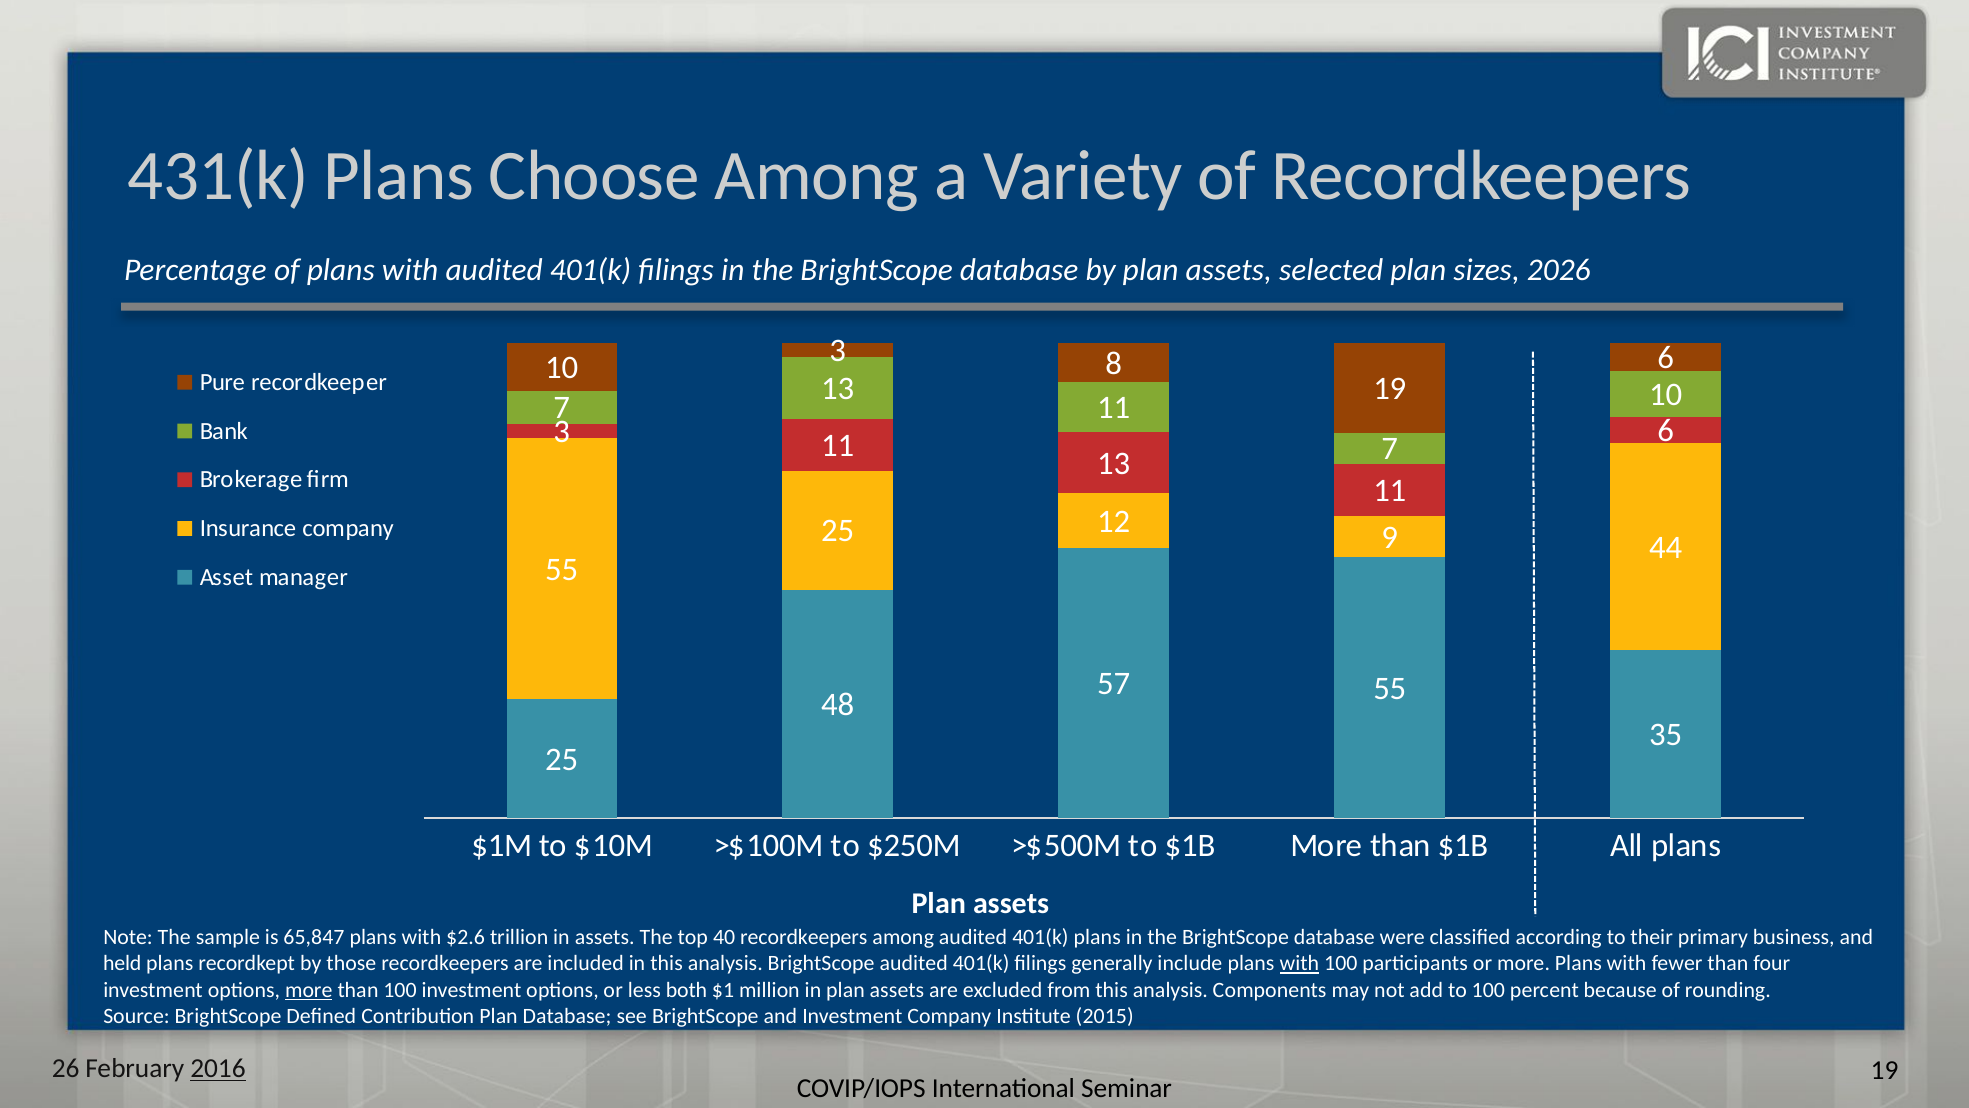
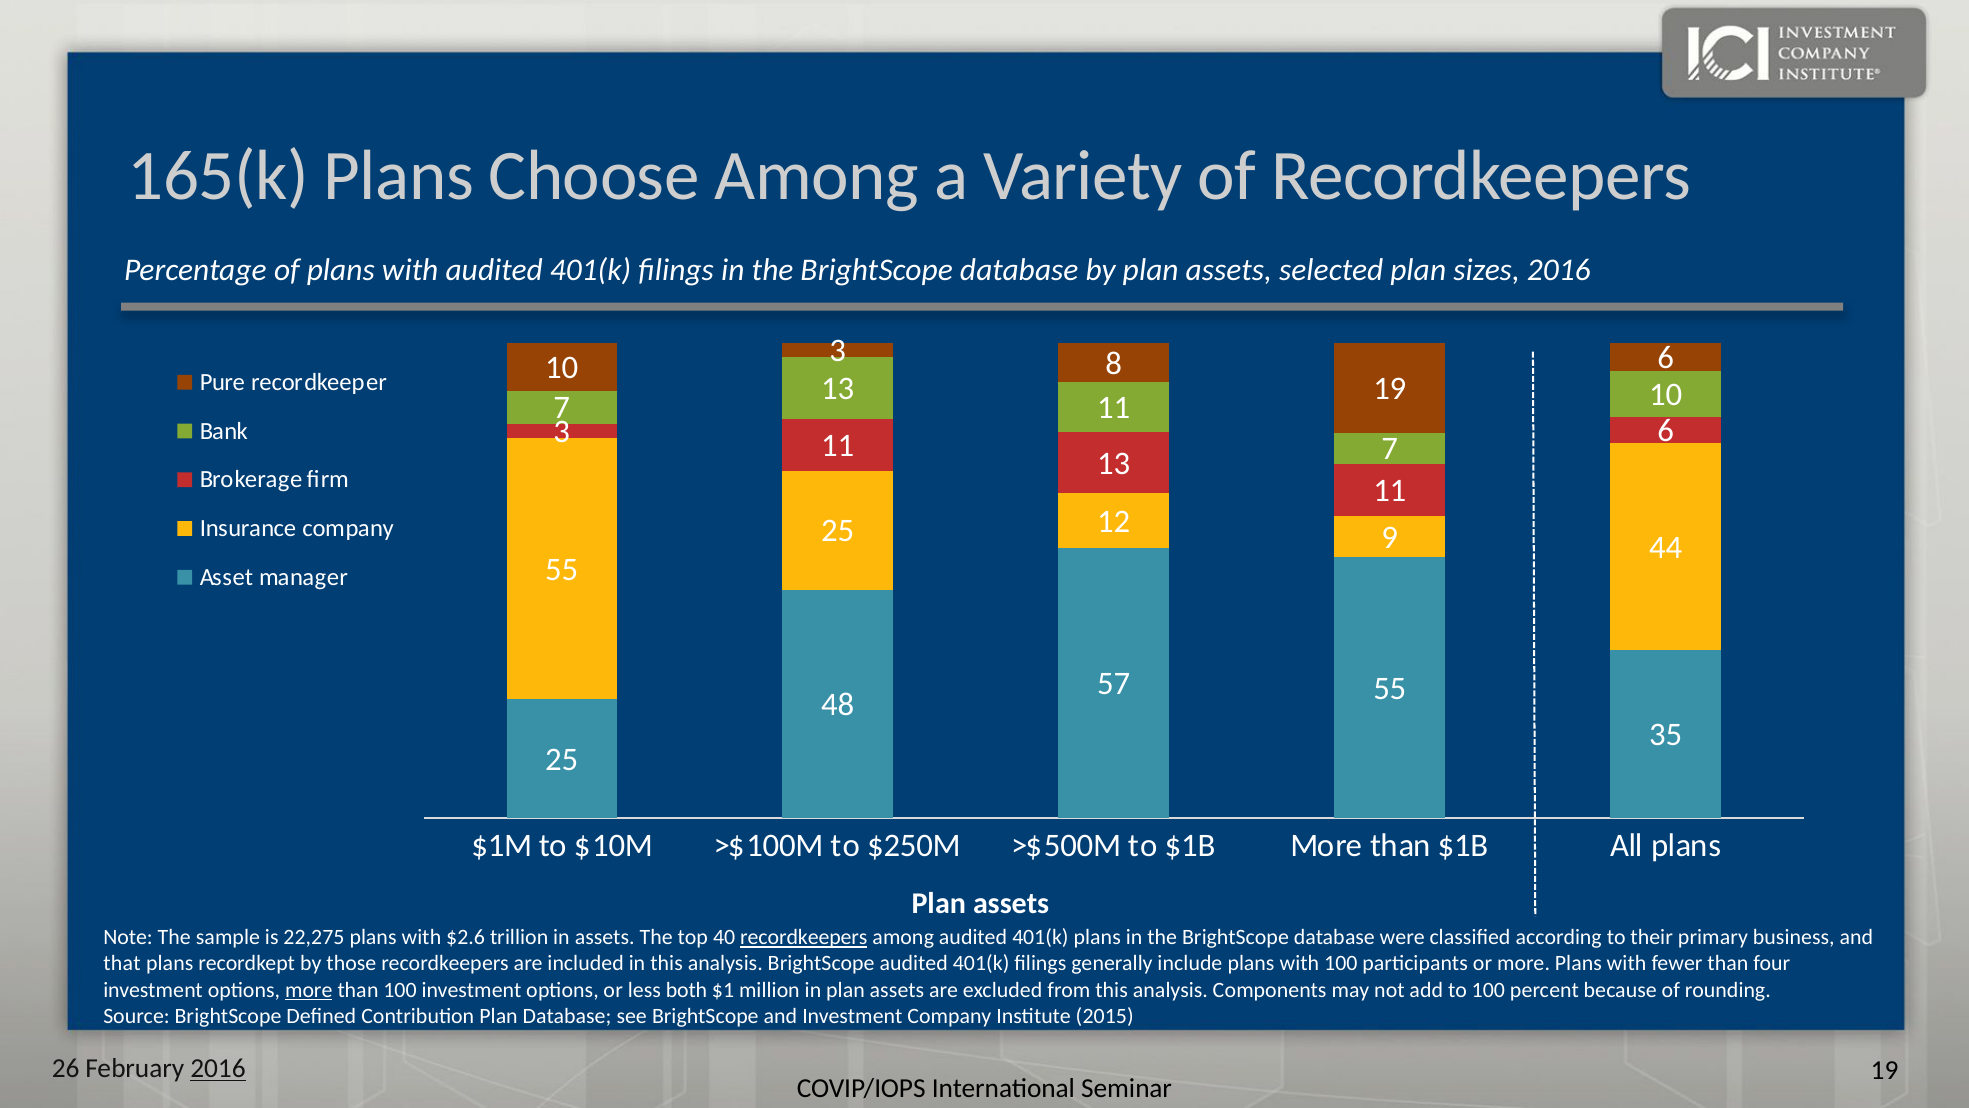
431(k: 431(k -> 165(k (218, 176)
sizes 2026: 2026 -> 2016 (1559, 270)
65,847: 65,847 -> 22,275 (314, 937)
recordkeepers underline: none -> present (804, 937)
held: held -> that (122, 963)
with underline: present -> none (1299, 963)
